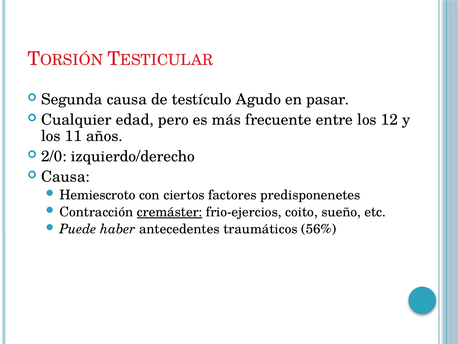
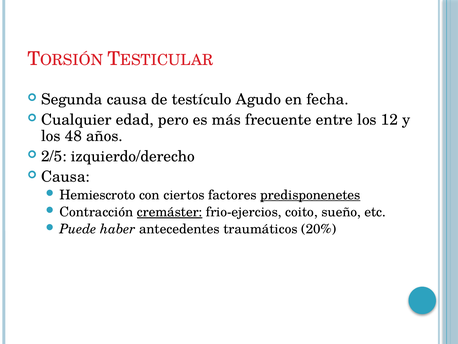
pasar: pasar -> fecha (328, 99)
11: 11 -> 48 (73, 136)
2/0: 2/0 -> 2/5 (54, 156)
predisponenetes underline: none -> present (310, 195)
56%: 56% -> 20% (319, 229)
